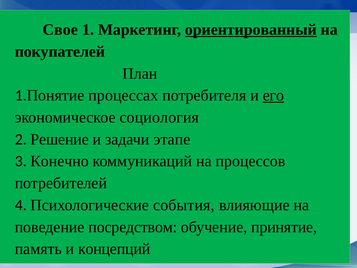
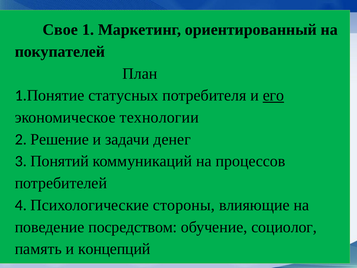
ориентированный underline: present -> none (251, 30)
процессах: процессах -> статусных (123, 95)
социология: социология -> технологии (159, 117)
этапе: этапе -> денег (172, 139)
Конечно: Конечно -> Понятий (60, 161)
события: события -> стороны (184, 205)
принятие: принятие -> социолог (284, 227)
